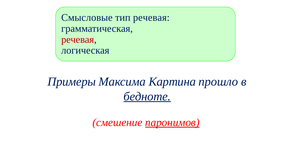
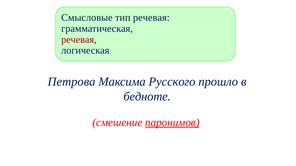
Примеры: Примеры -> Петрова (72, 82)
Картина: Картина -> Русского (172, 82)
бедноте underline: present -> none (147, 97)
